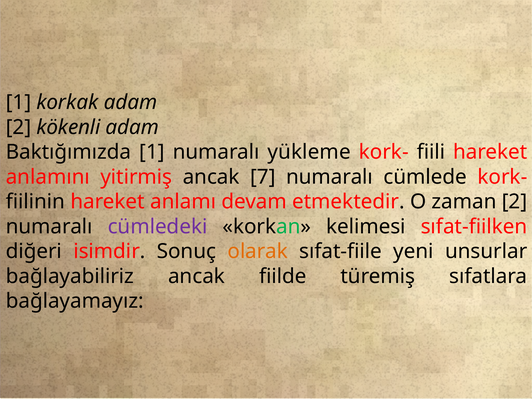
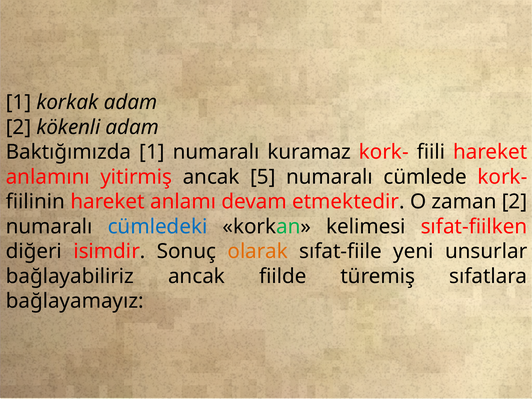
yükleme: yükleme -> kuramaz (309, 152)
7: 7 -> 5 (263, 177)
cümledeki colour: purple -> blue (158, 227)
